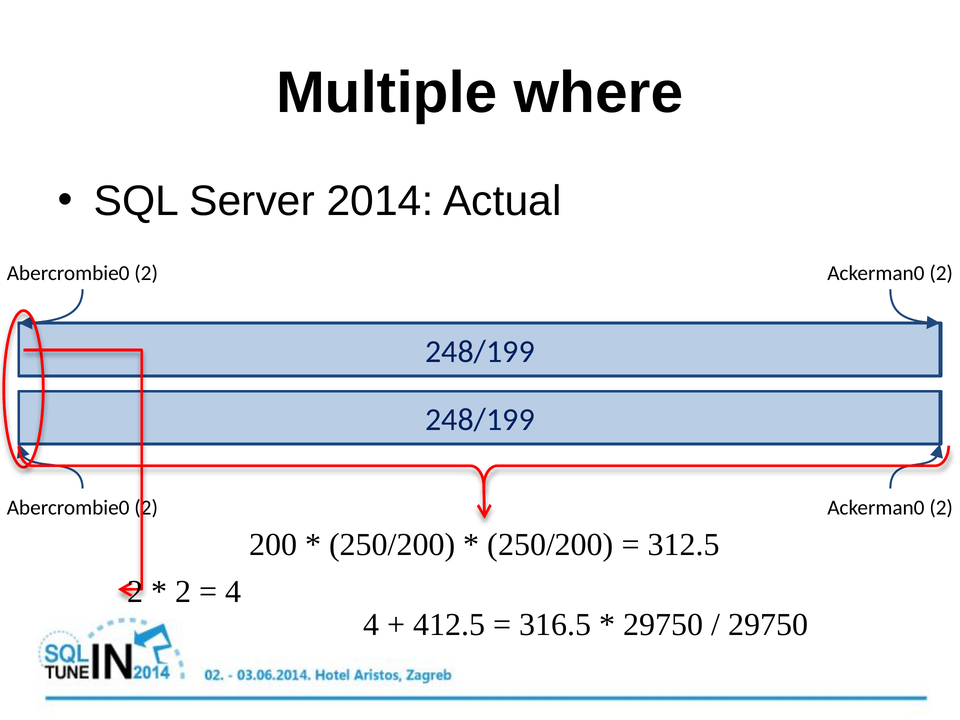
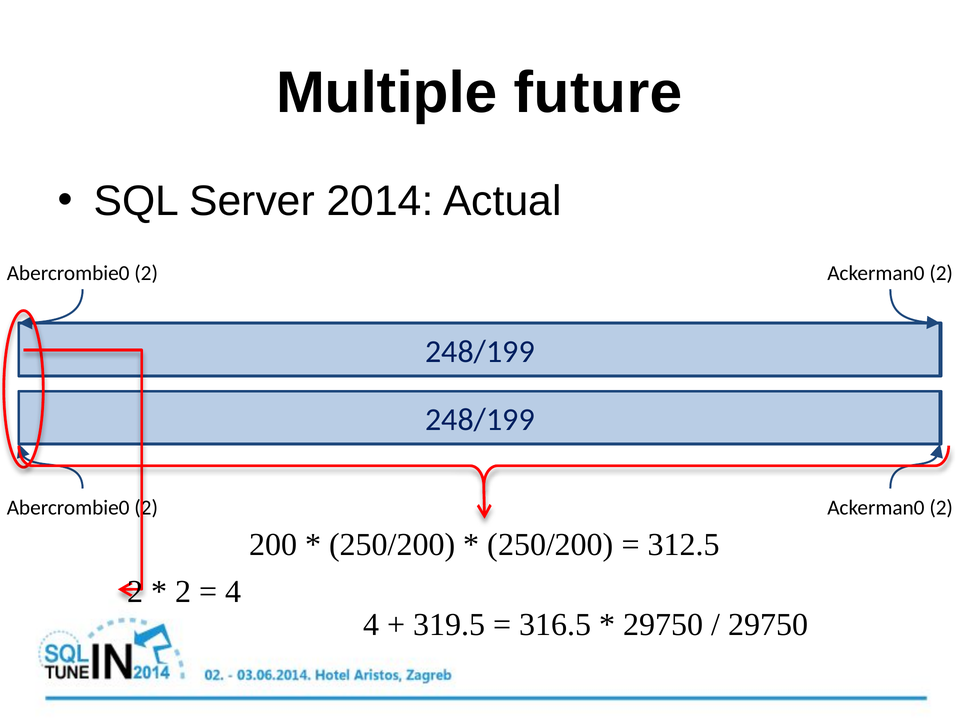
where: where -> future (598, 93)
412.5: 412.5 -> 319.5 (449, 625)
